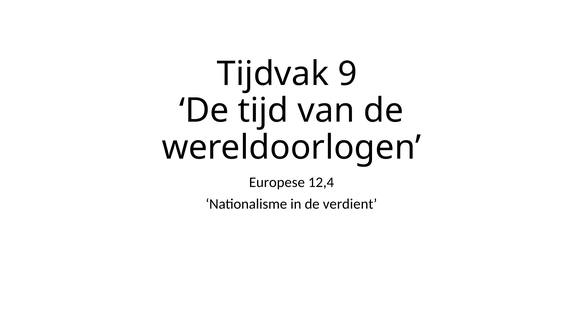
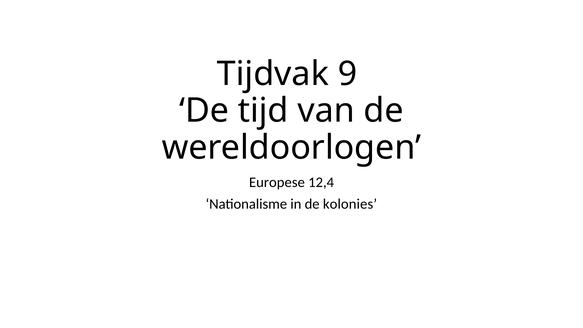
verdient: verdient -> kolonies (350, 204)
